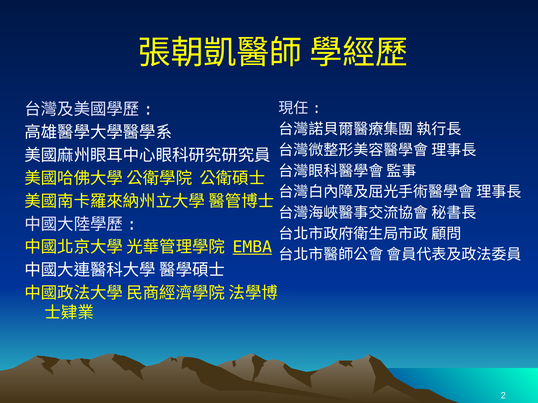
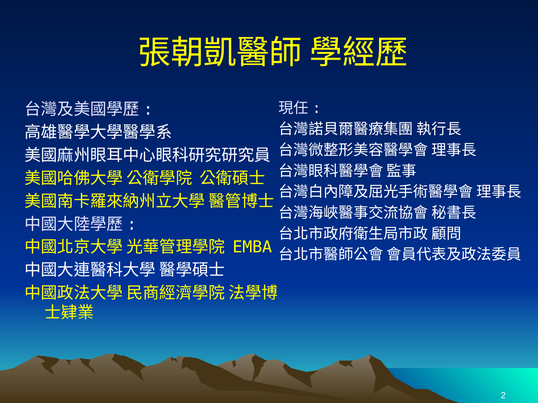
EMBA underline: present -> none (252, 248)
